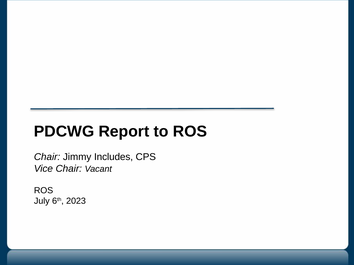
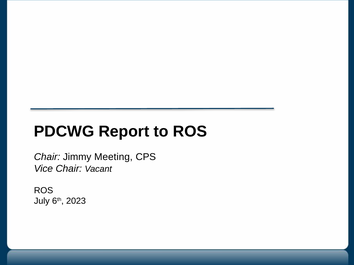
Includes: Includes -> Meeting (113, 157)
